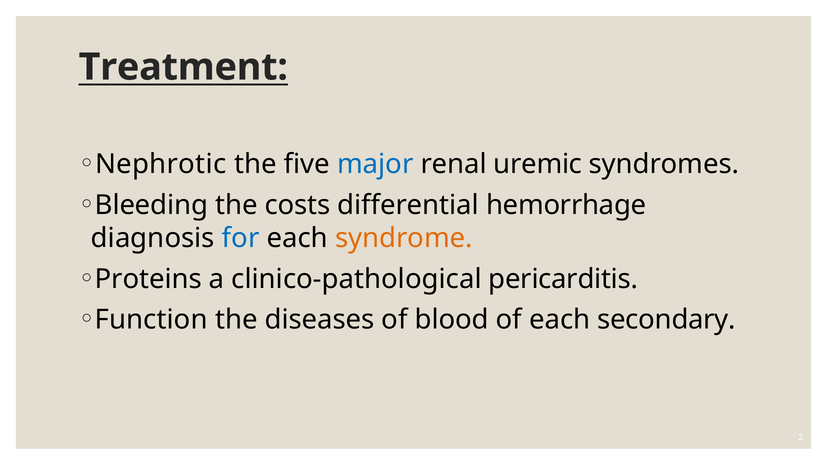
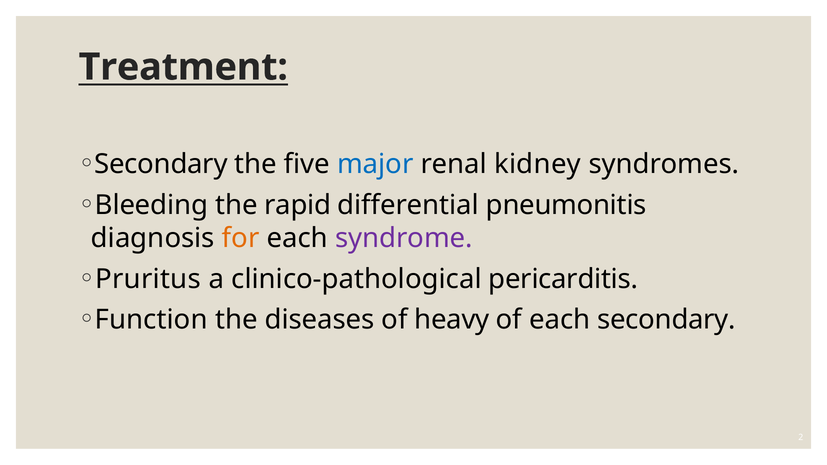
Nephrotic: Nephrotic -> Secondary (161, 164)
uremic: uremic -> kidney (537, 164)
costs: costs -> rapid (298, 205)
hemorrhage: hemorrhage -> pneumonitis (566, 205)
for colour: blue -> orange (241, 238)
syndrome colour: orange -> purple (404, 238)
Proteins: Proteins -> Pruritus (148, 279)
blood: blood -> heavy (452, 320)
